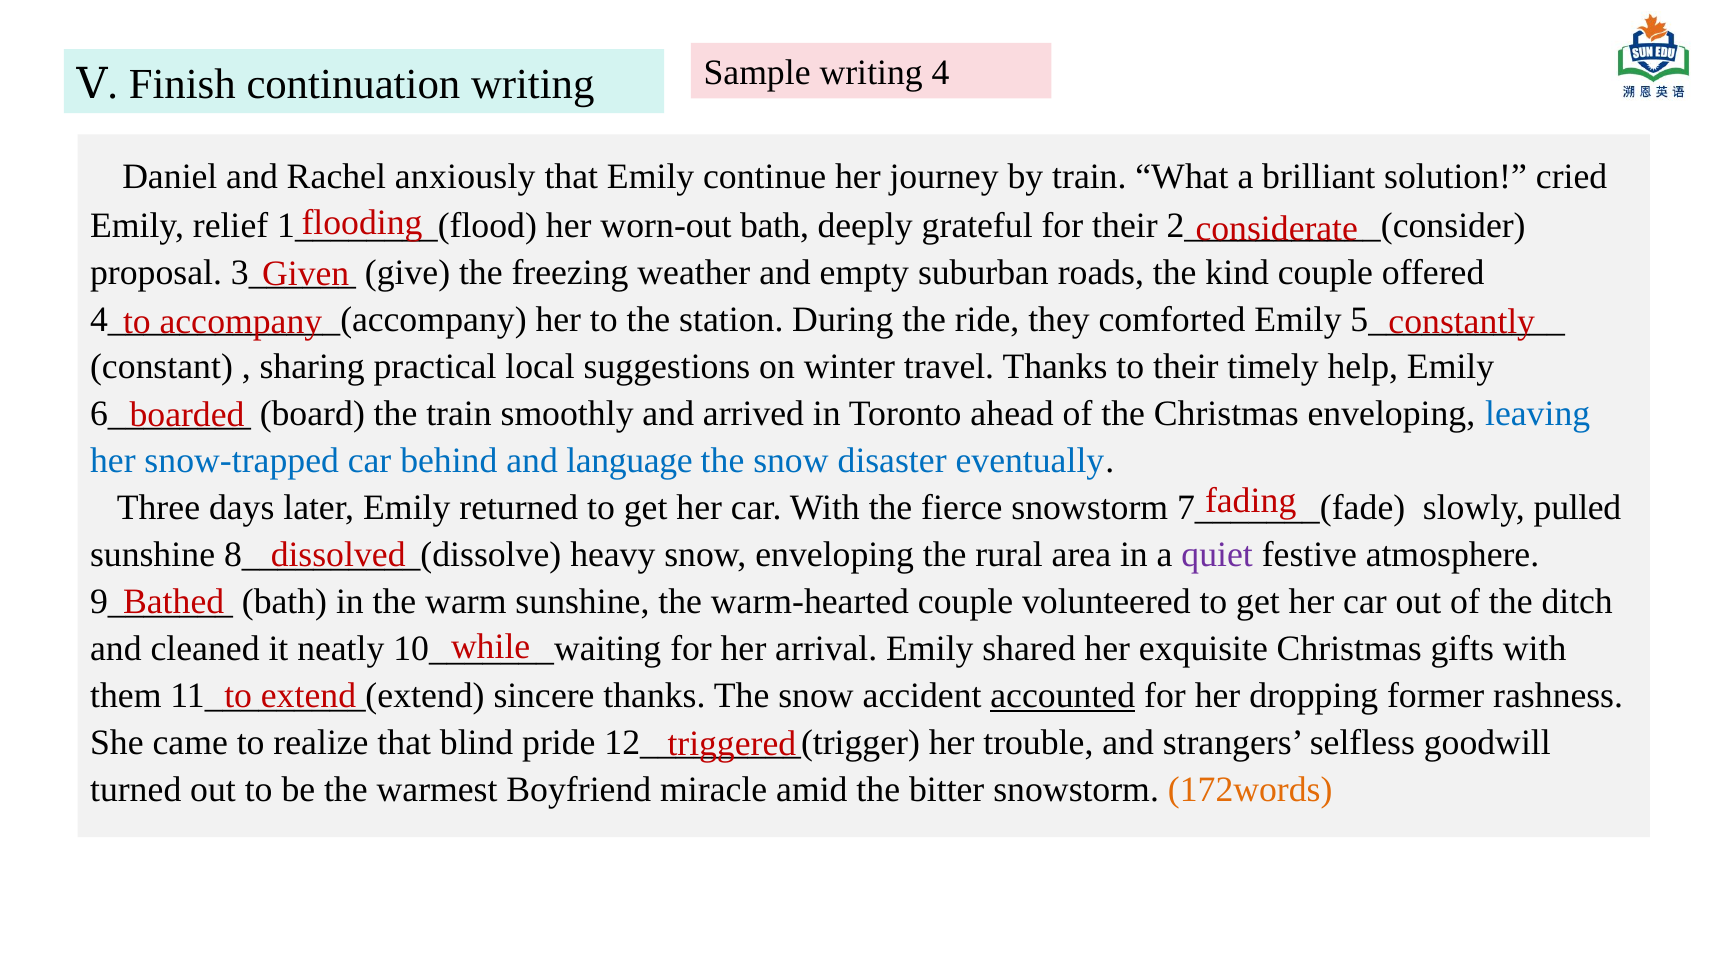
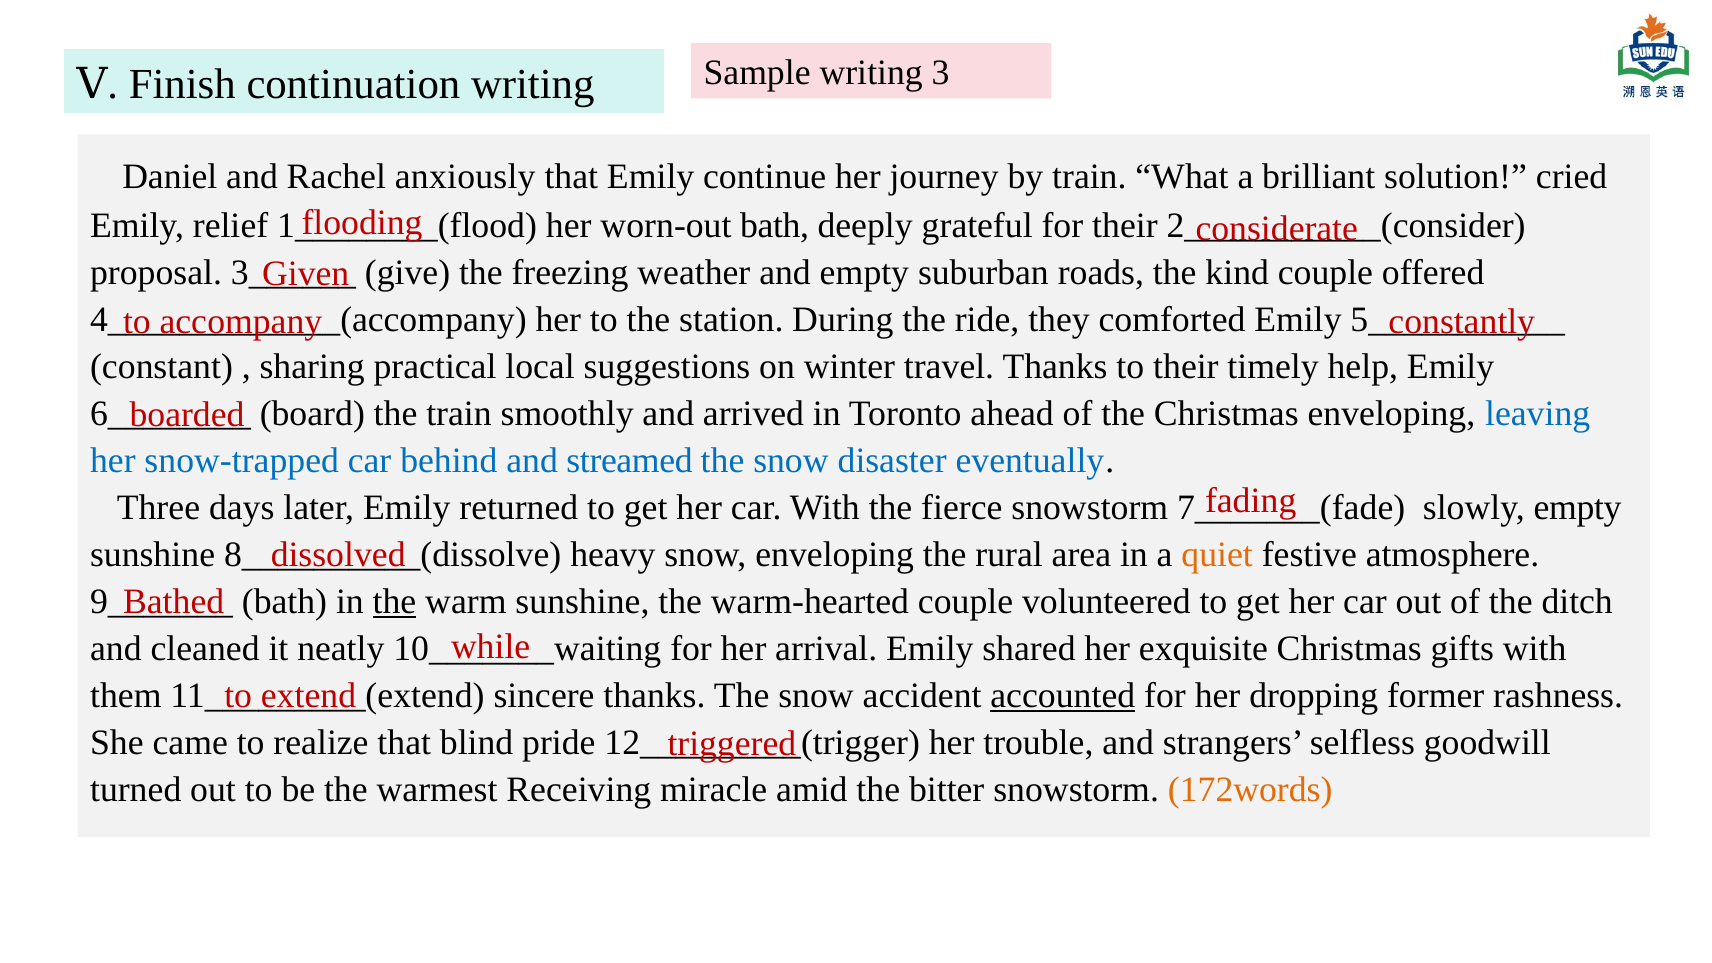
4: 4 -> 3 (941, 73)
language: language -> streamed (630, 461)
slowly pulled: pulled -> empty (1578, 508)
quiet colour: purple -> orange (1217, 555)
the underline: none -> present (394, 602)
Boyfriend: Boyfriend -> Receiving (579, 790)
